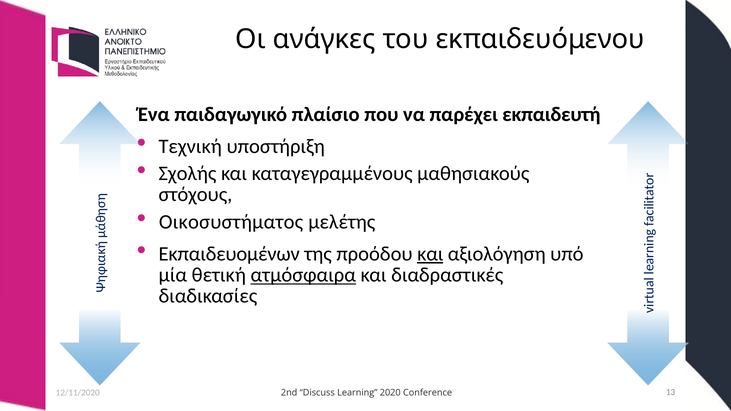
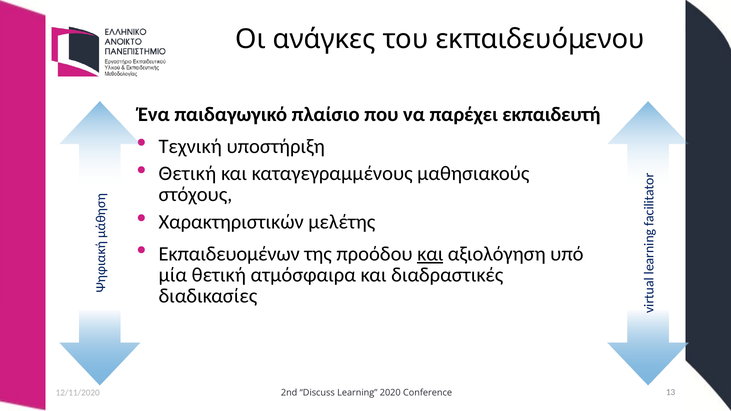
Σχολής: Σχολής -> Θετική (187, 174)
Οικοσυστήματος: Οικοσυστήματος -> Χαρακτηριστικών (231, 222)
ατμόσφαιρα underline: present -> none (303, 275)
